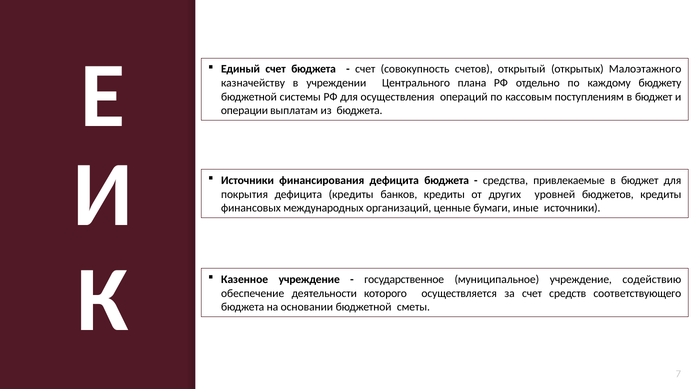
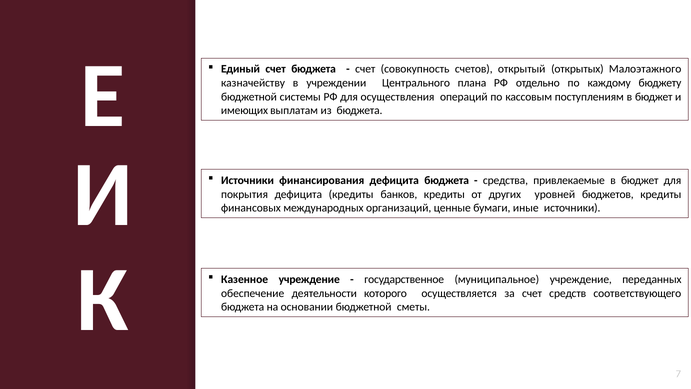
операции: операции -> имеющих (244, 111)
содействию: содействию -> переданных (652, 279)
